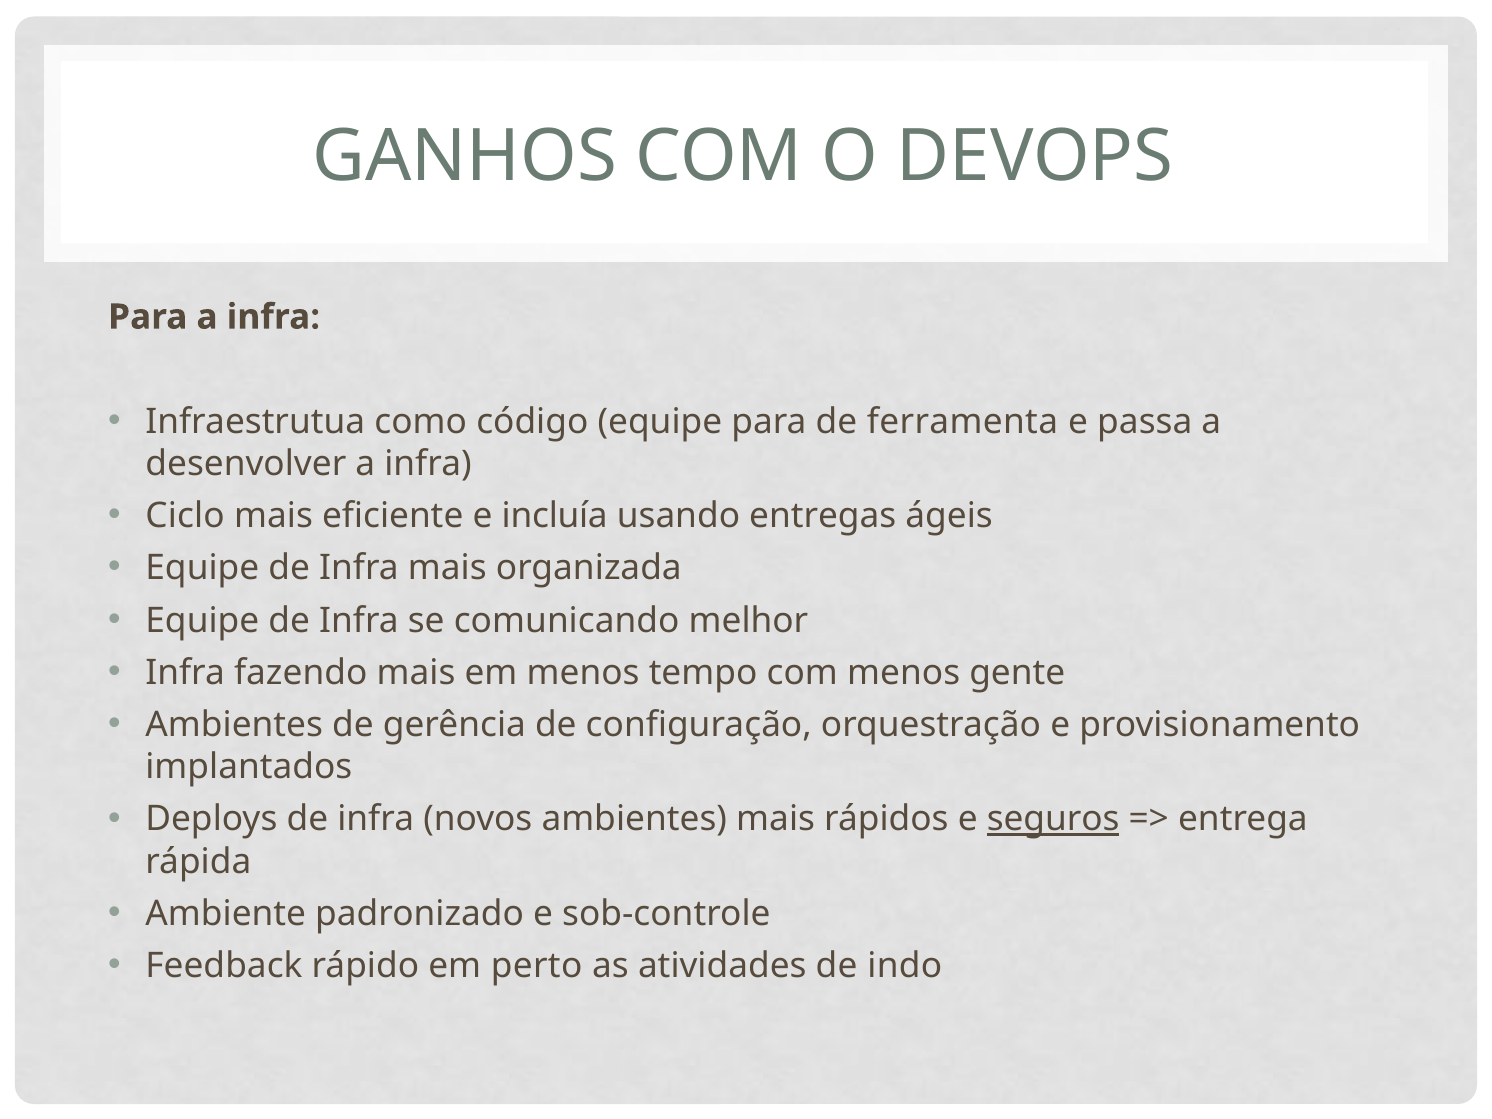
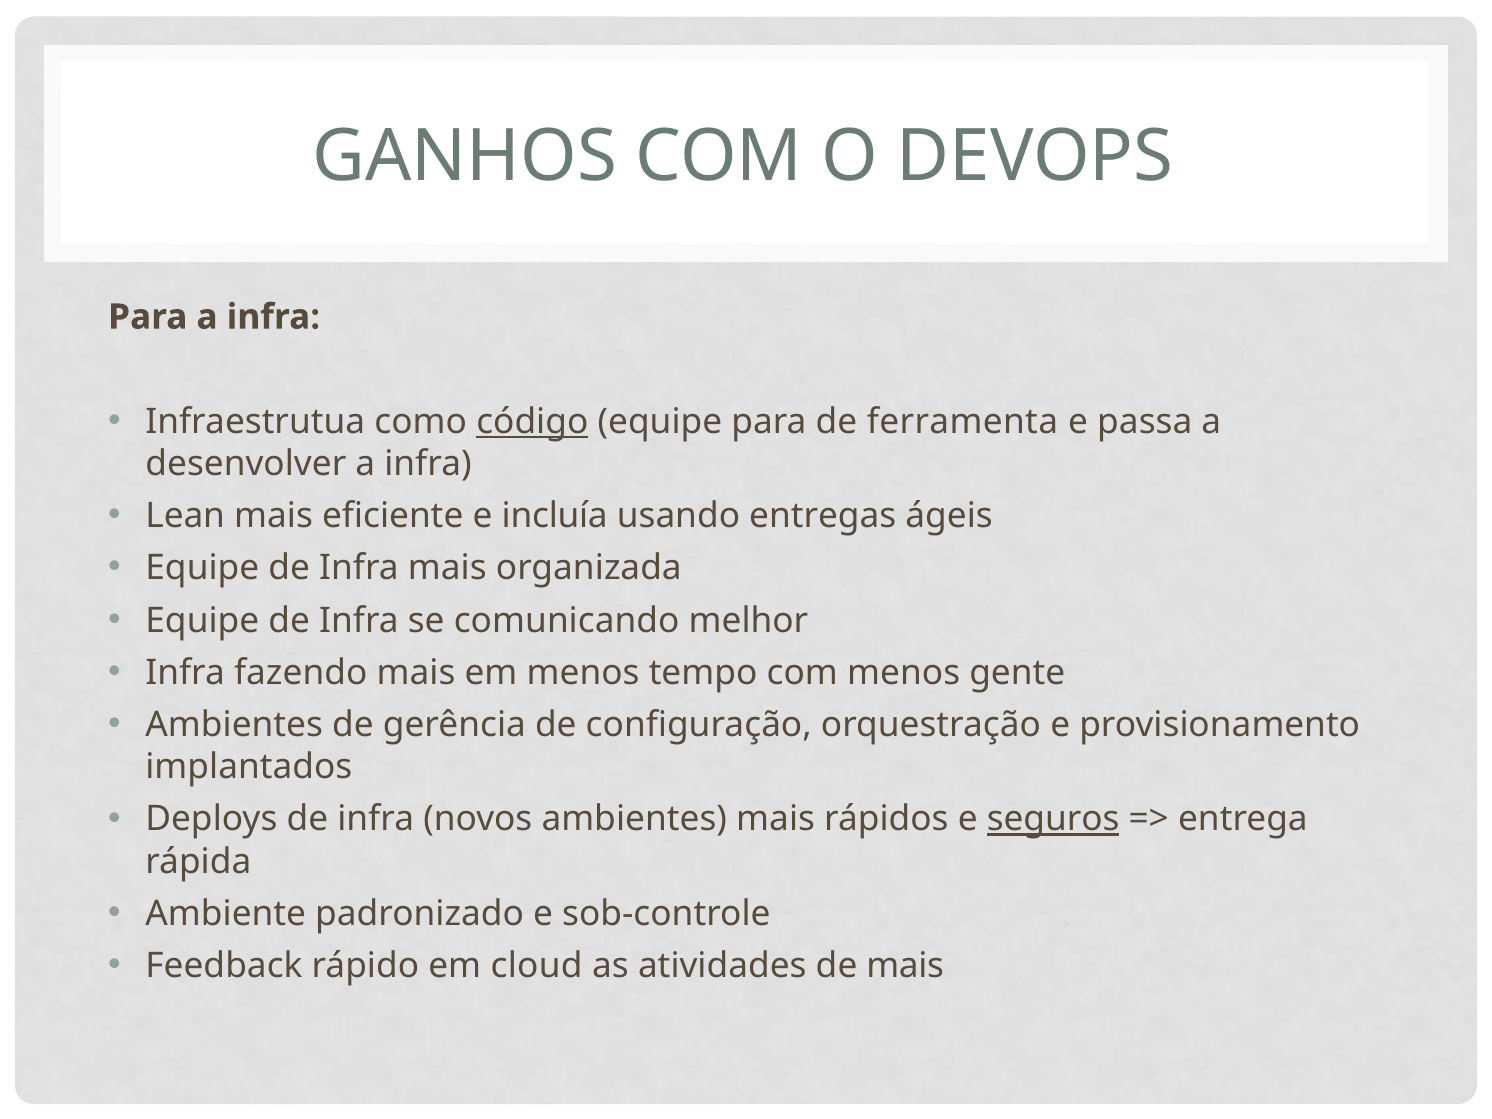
código underline: none -> present (532, 421)
Ciclo: Ciclo -> Lean (185, 516)
perto: perto -> cloud (537, 966)
de indo: indo -> mais (905, 966)
